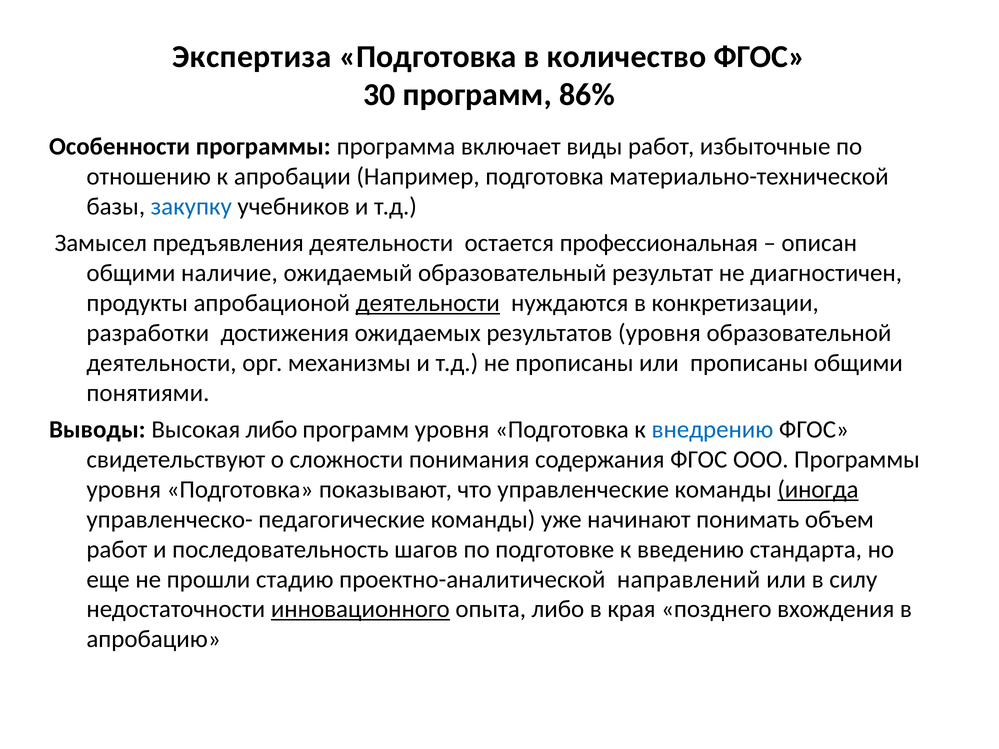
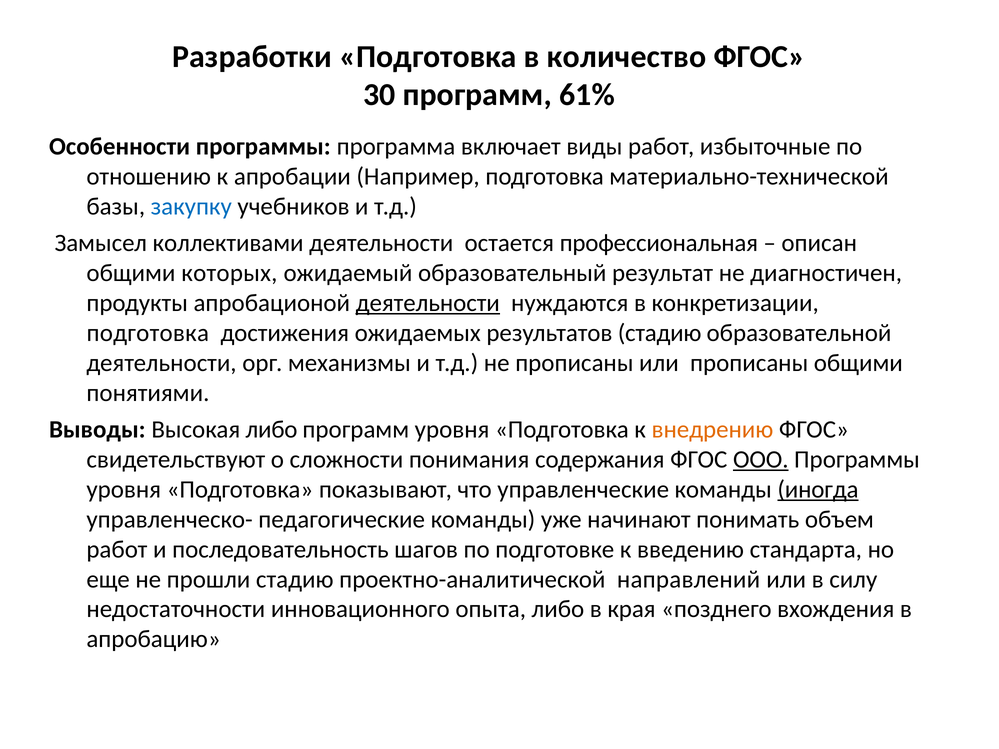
Экспертиза: Экспертиза -> Разработки (252, 57)
86%: 86% -> 61% (587, 95)
предъявления: предъявления -> коллективами (228, 243)
наличие: наличие -> которых (229, 273)
разработки: разработки -> подготовка (148, 333)
результатов уровня: уровня -> стадию (660, 333)
внедрению colour: blue -> orange (712, 430)
ООО underline: none -> present (761, 460)
инновационного underline: present -> none (360, 609)
